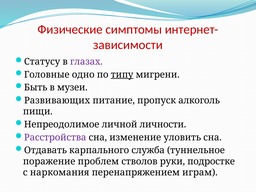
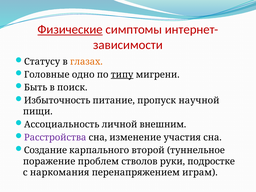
Физические underline: none -> present (70, 30)
глазах colour: purple -> orange (86, 62)
музеи: музеи -> поиск (72, 87)
Развивающих: Развивающих -> Избыточность (57, 100)
алкоголь: алкоголь -> научной (199, 100)
Непреодолимое: Непреодолимое -> Ассоциальность (62, 124)
личности: личности -> внешним (163, 124)
уловить: уловить -> участия (182, 137)
Отдавать: Отдавать -> Создание (45, 150)
служба: служба -> второй (148, 150)
